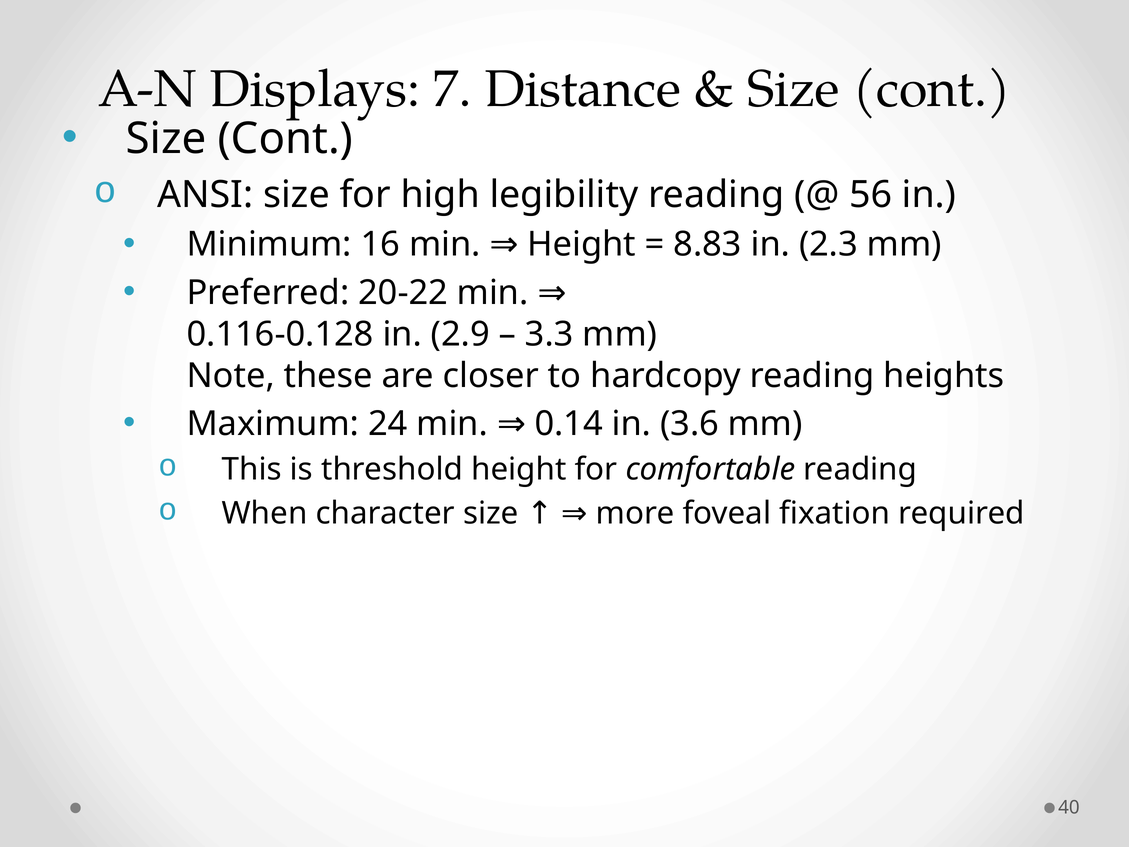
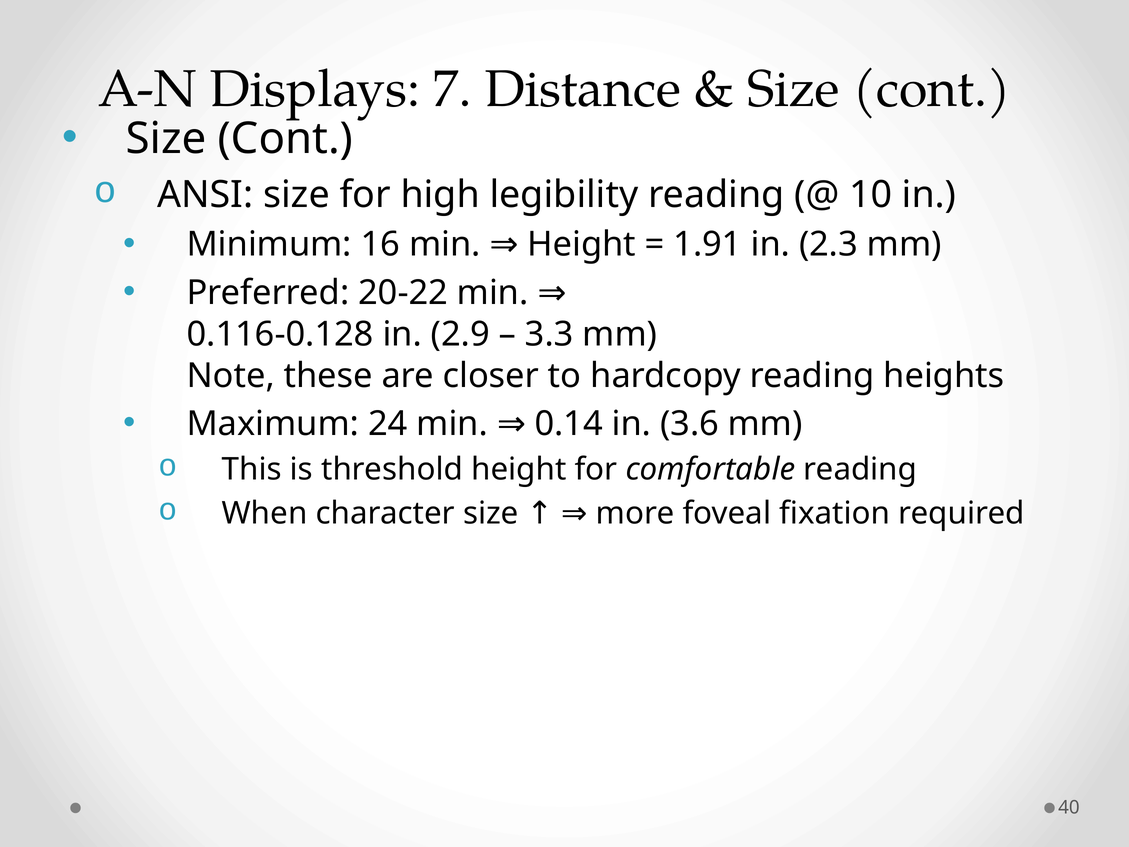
56: 56 -> 10 (871, 195)
8.83: 8.83 -> 1.91 (708, 245)
